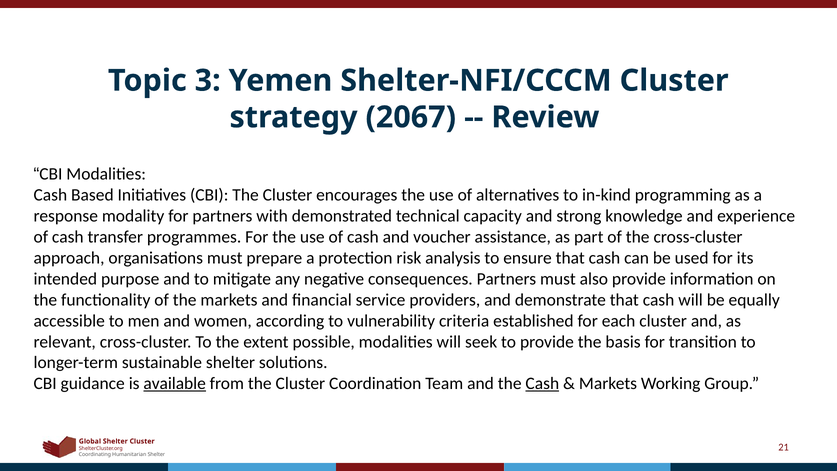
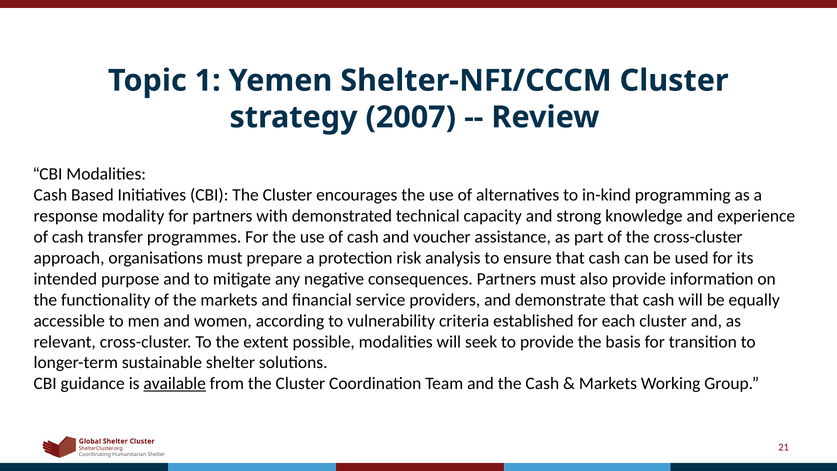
3: 3 -> 1 (208, 81)
2067: 2067 -> 2007 (411, 117)
Cash underline: present -> none (542, 383)
